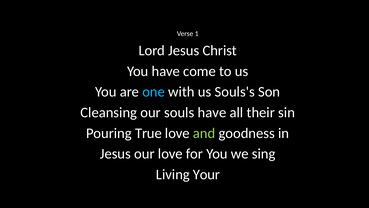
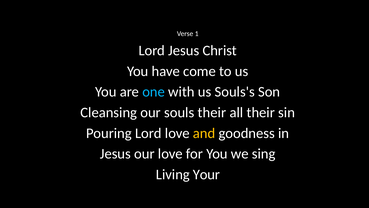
souls have: have -> their (212, 112)
Pouring True: True -> Lord (148, 133)
and colour: light green -> yellow (204, 133)
